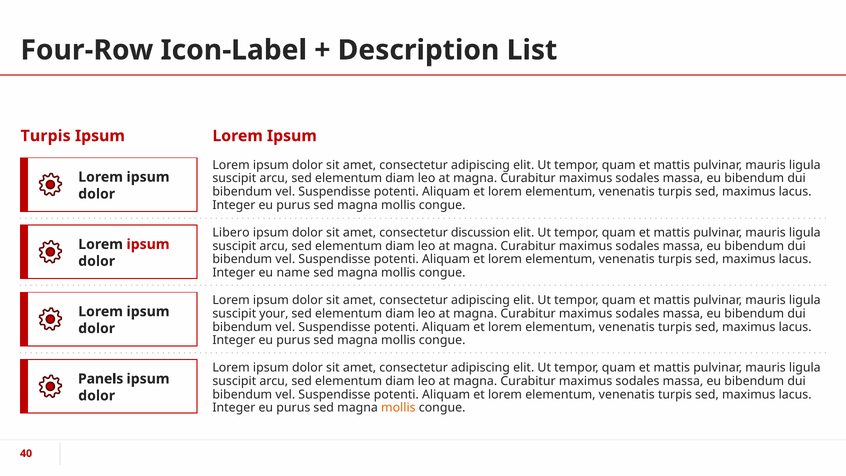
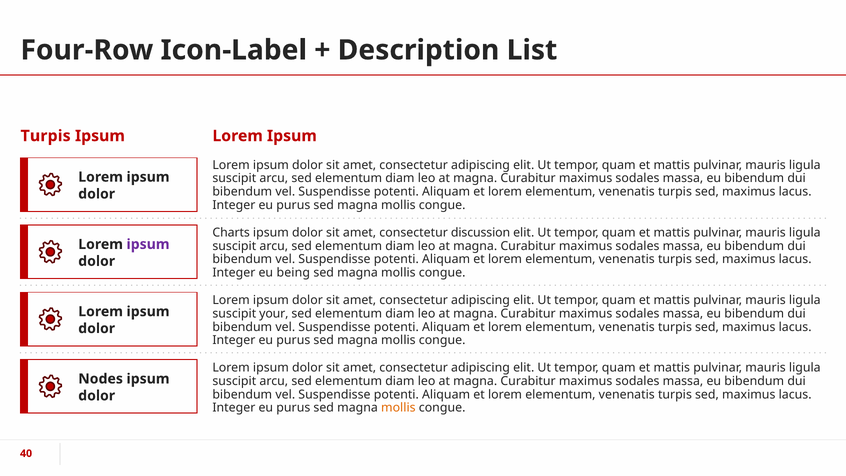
Libero: Libero -> Charts (231, 233)
ipsum colour: red -> purple (148, 244)
name: name -> being (293, 273)
Panels: Panels -> Nodes (101, 379)
